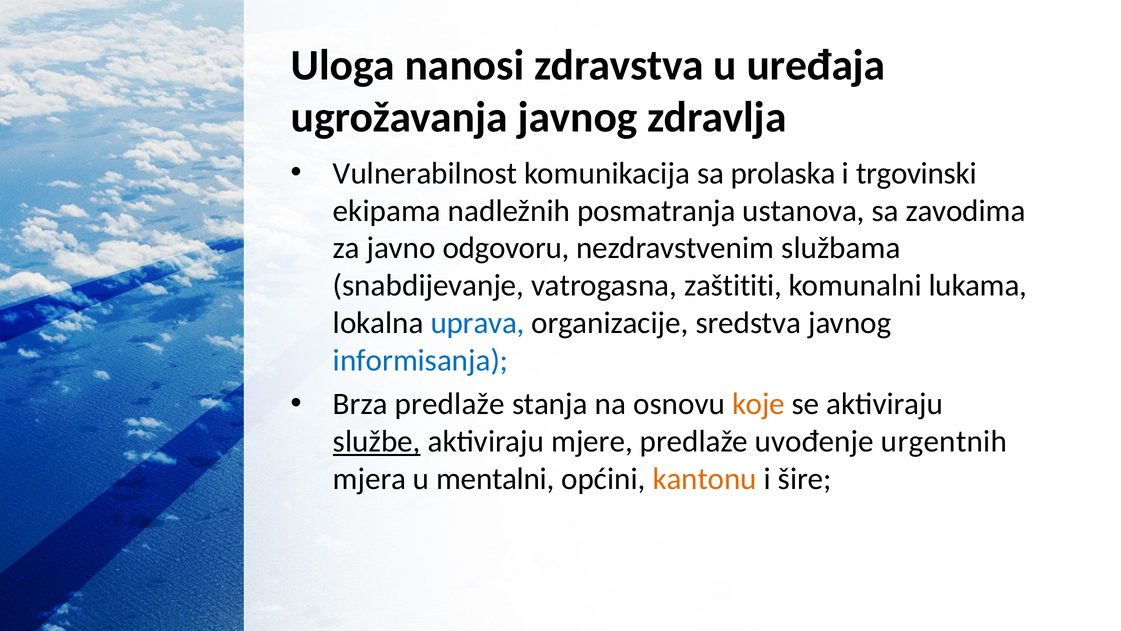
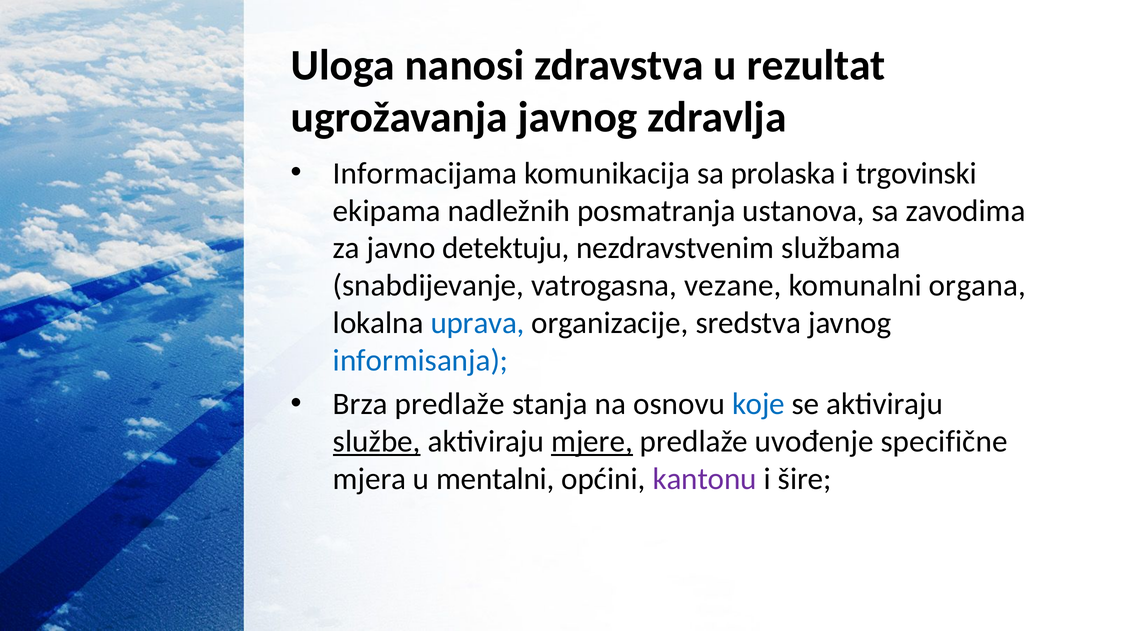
uređaja: uređaja -> rezultat (816, 65)
Vulnerabilnost: Vulnerabilnost -> Informacijama (425, 173)
odgovoru: odgovoru -> detektuju (506, 248)
zaštititi: zaštititi -> vezane (733, 285)
lukama: lukama -> organa (977, 285)
koje colour: orange -> blue (758, 404)
mjere underline: none -> present (592, 441)
urgentnih: urgentnih -> specifične (944, 441)
kantonu colour: orange -> purple (705, 479)
